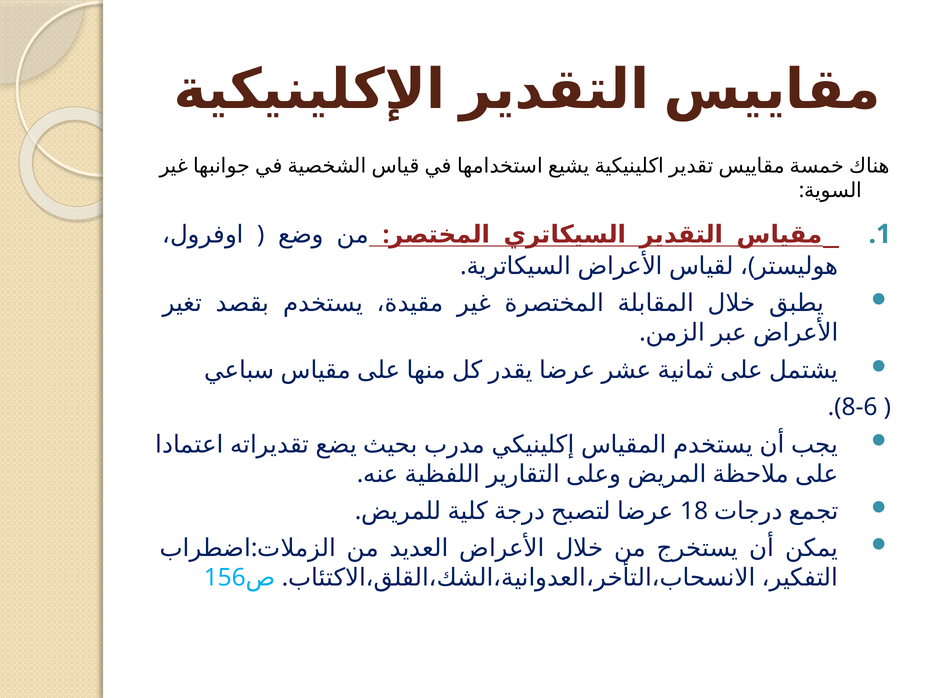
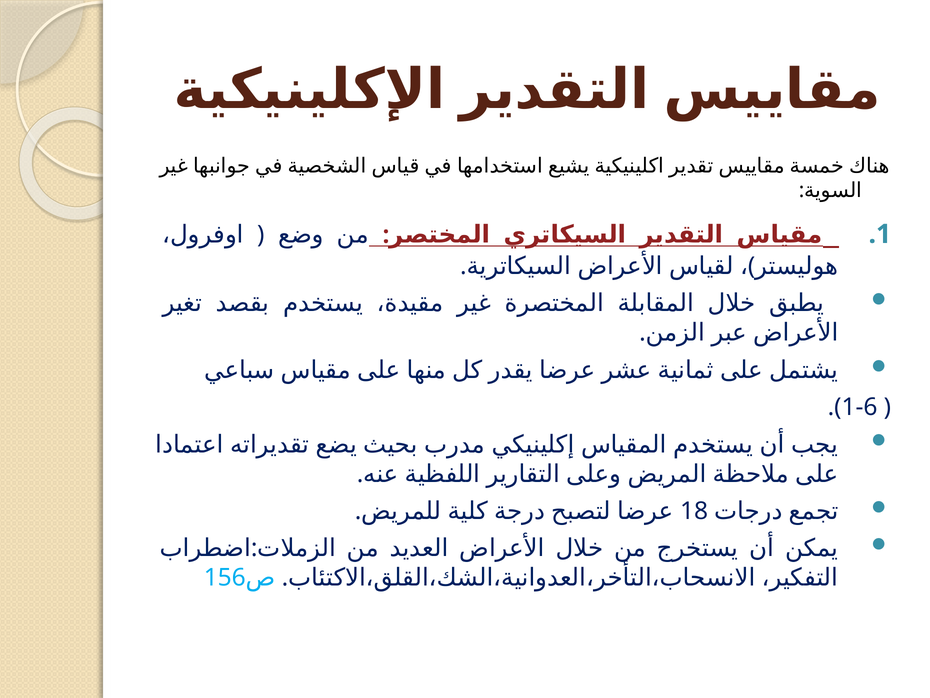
8-6: 8-6 -> 1-6 (860, 407)
